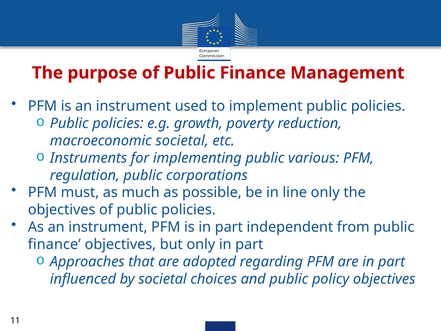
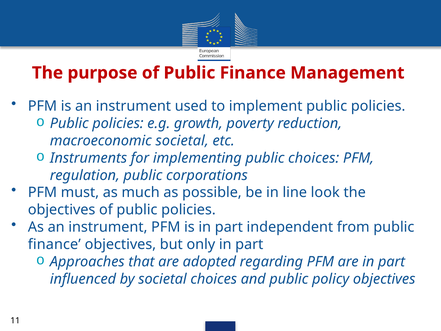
public various: various -> choices (314, 158)
line only: only -> look (325, 192)
